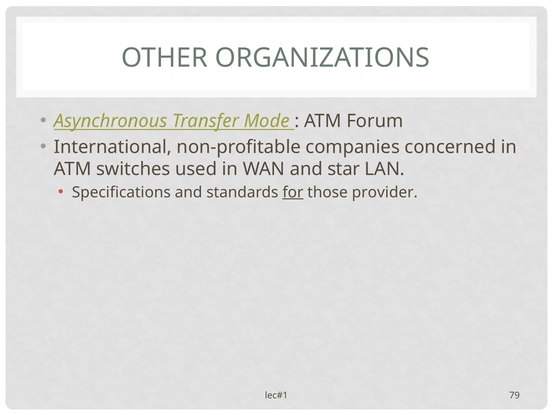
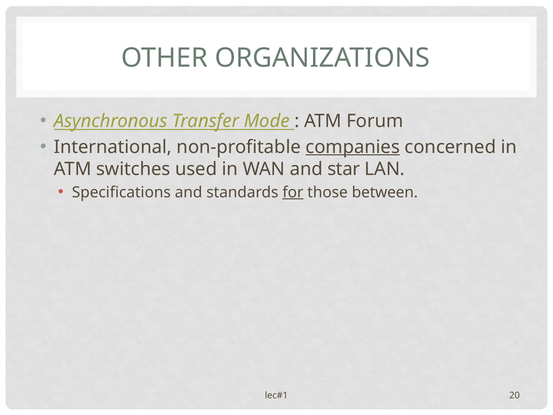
companies underline: none -> present (353, 147)
provider: provider -> between (385, 192)
79: 79 -> 20 (515, 395)
